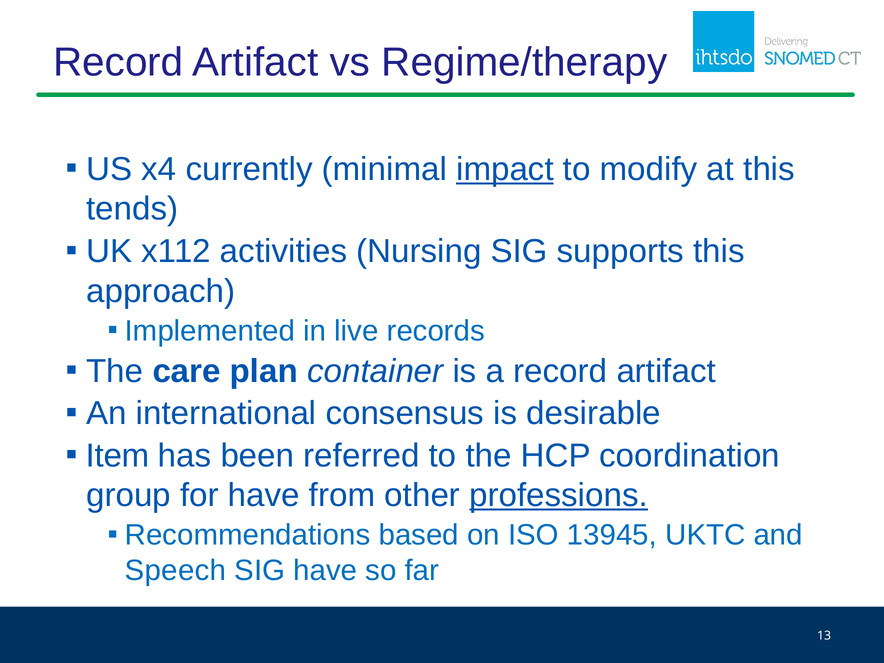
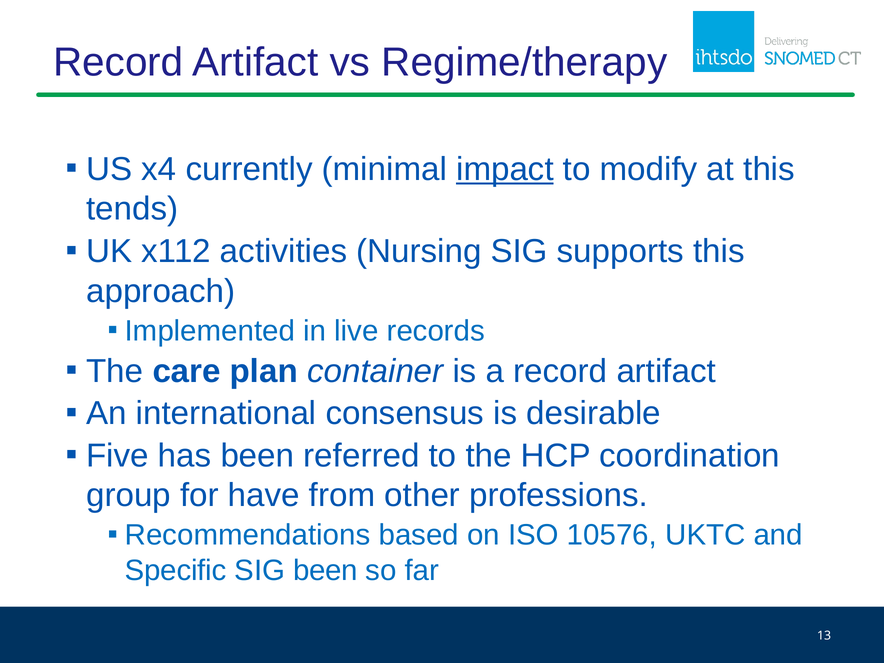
Item: Item -> Five (117, 456)
professions underline: present -> none (559, 495)
13945: 13945 -> 10576 (612, 535)
Speech: Speech -> Specific (176, 571)
SIG have: have -> been (325, 571)
